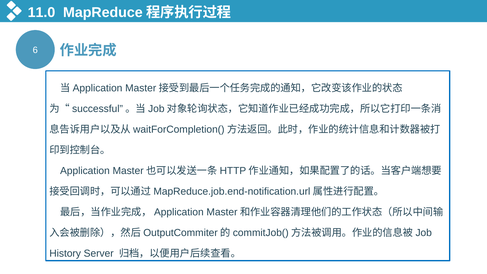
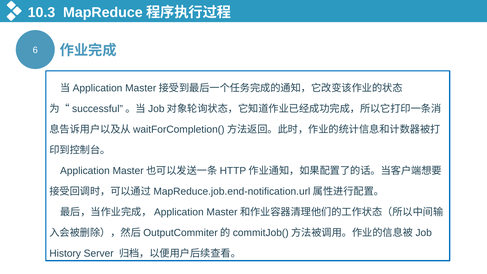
11.0: 11.0 -> 10.3 (41, 13)
